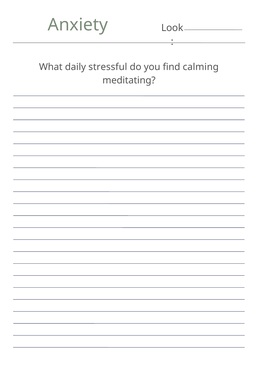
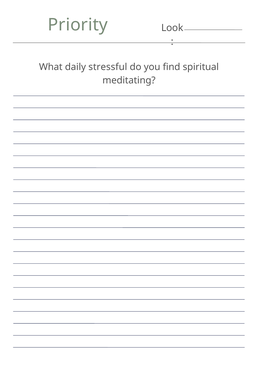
Anxiety: Anxiety -> Priority (78, 25)
calming: calming -> spiritual (201, 67)
